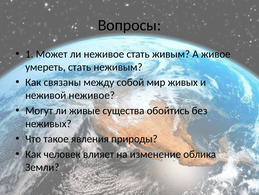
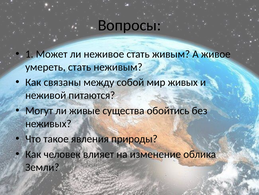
неживой неживое: неживое -> питаются (92, 95)
